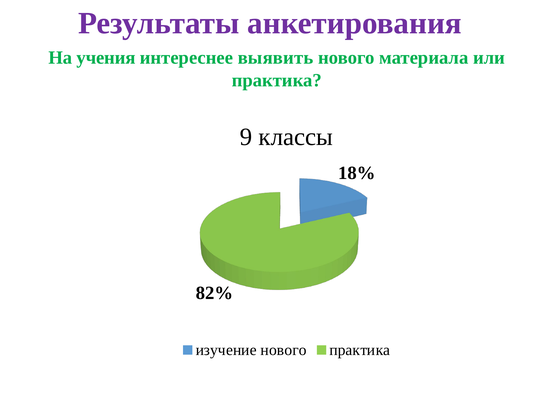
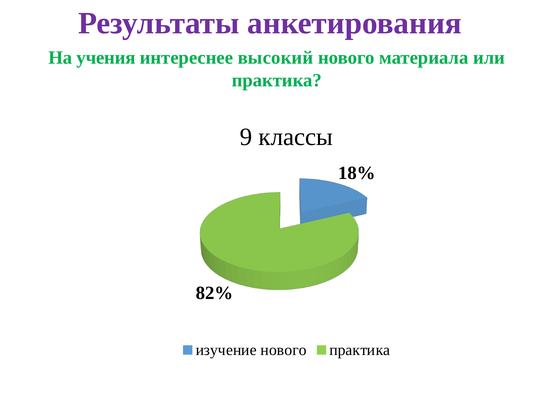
выявить: выявить -> высокий (276, 58)
